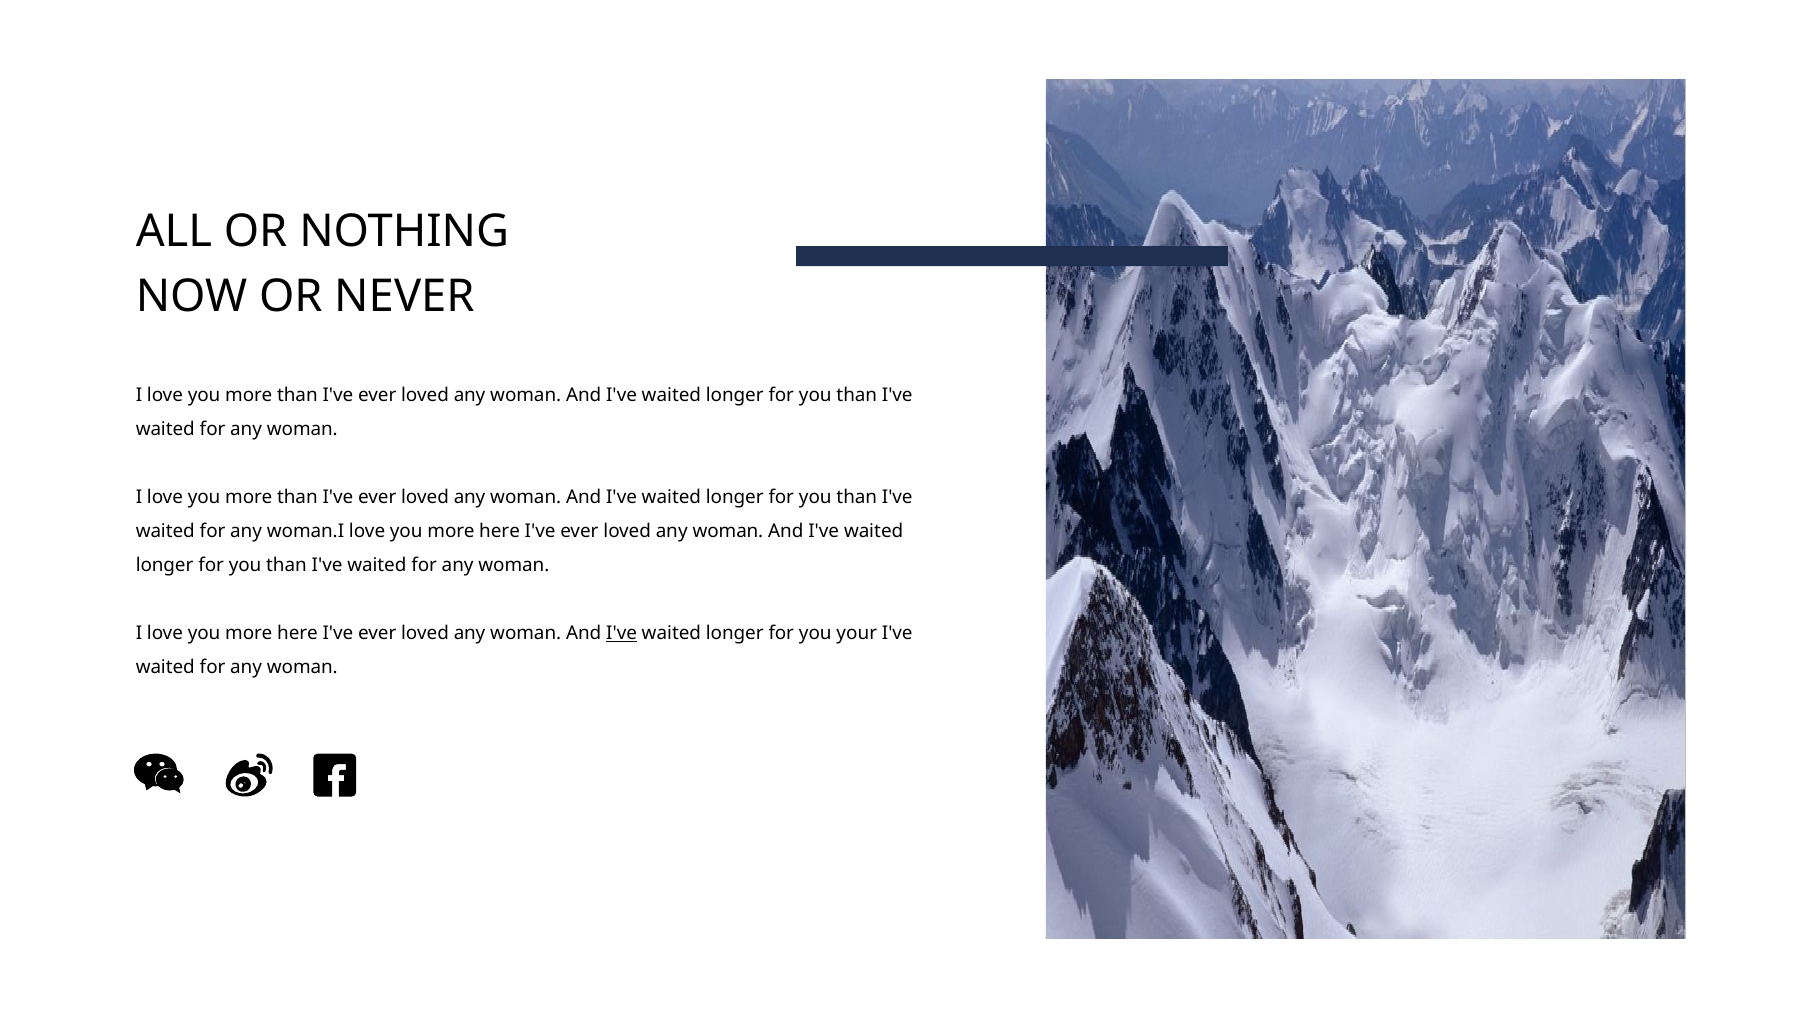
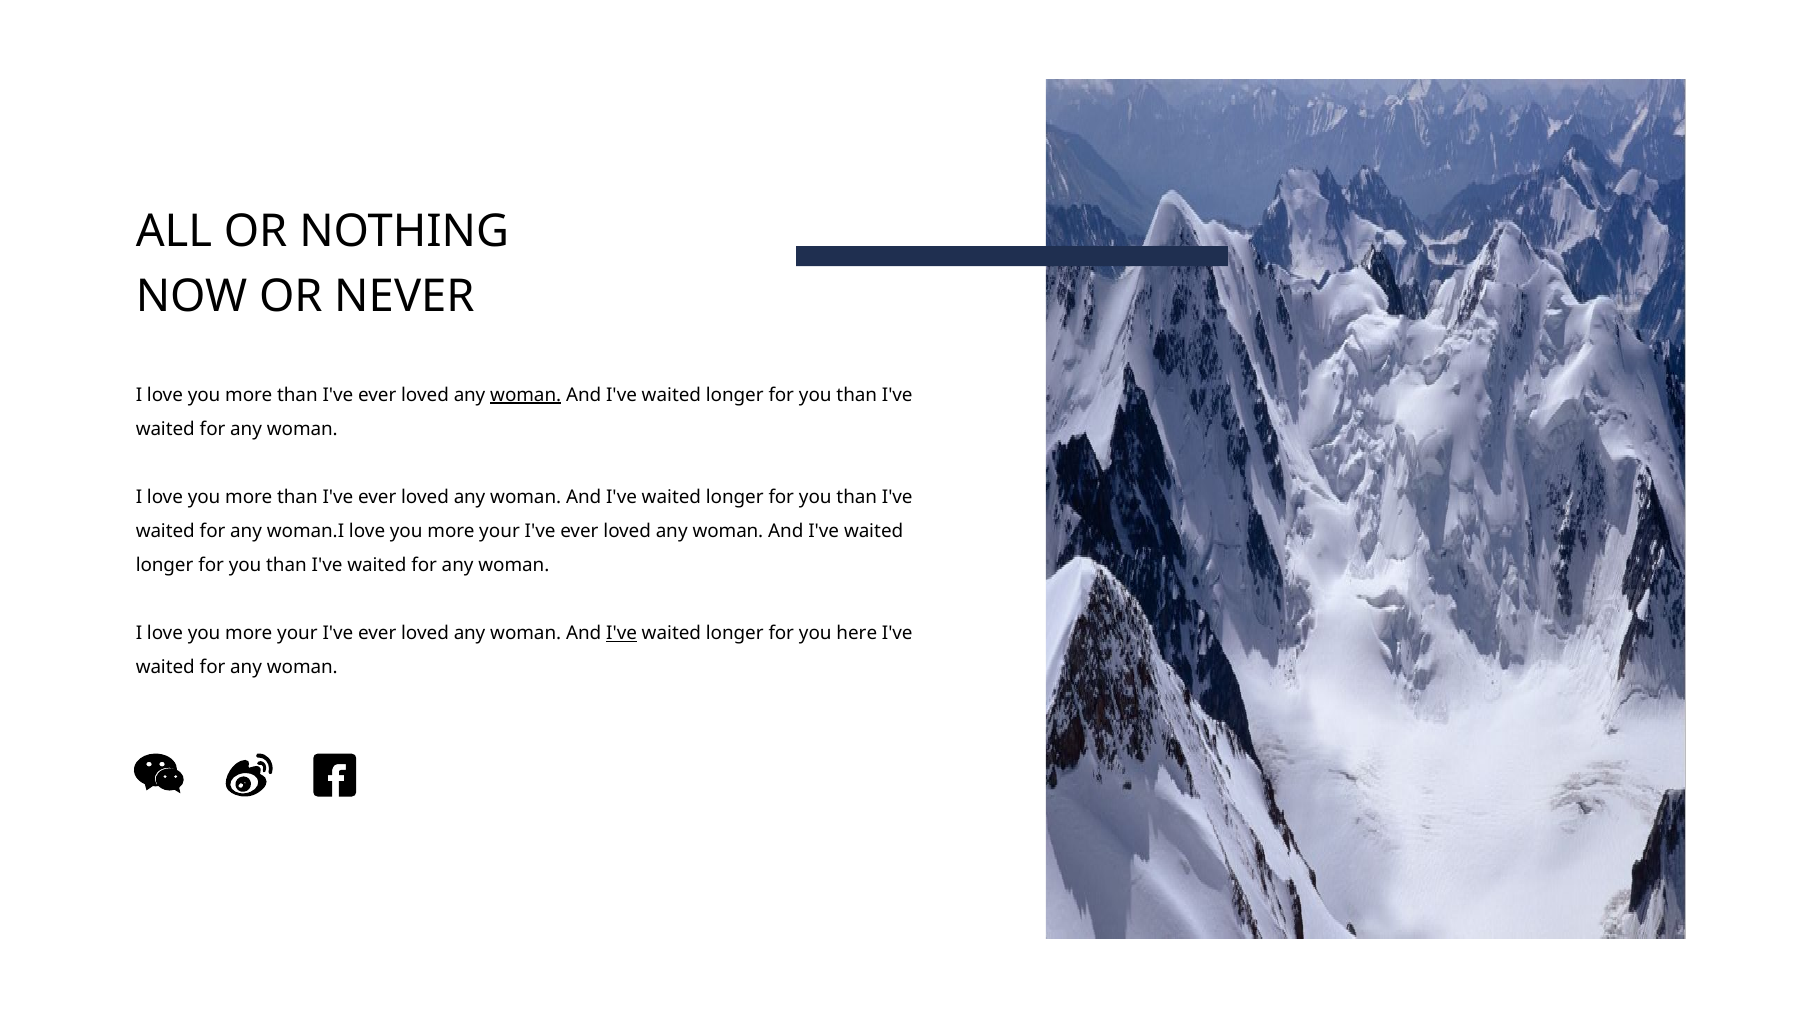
woman underline: none -> present (526, 395)
here: here -> your (500, 531)
here: here -> your (297, 633)
your: your -> here (857, 633)
